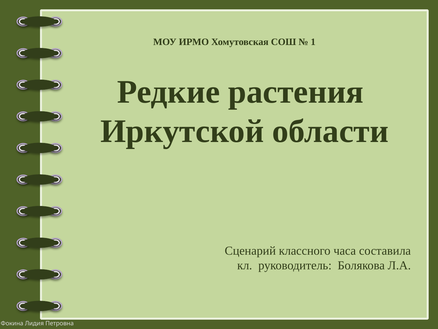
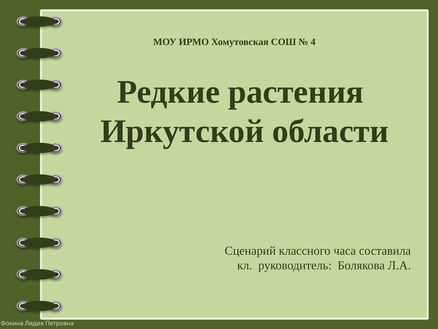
1: 1 -> 4 (313, 42)
